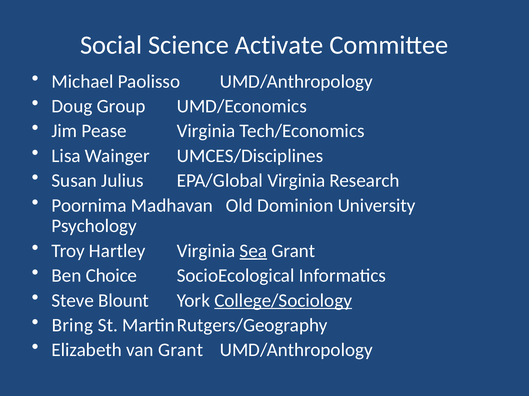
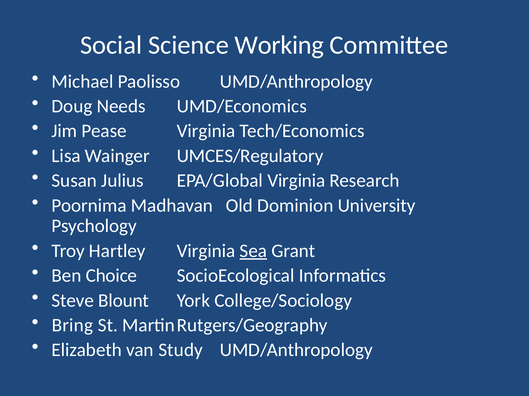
Activate: Activate -> Working (279, 45)
Group: Group -> Needs (121, 106)
UMCES/Disciplines: UMCES/Disciplines -> UMCES/Regulatory (250, 156)
College/Sociology underline: present -> none (283, 301)
van Grant: Grant -> Study (181, 351)
